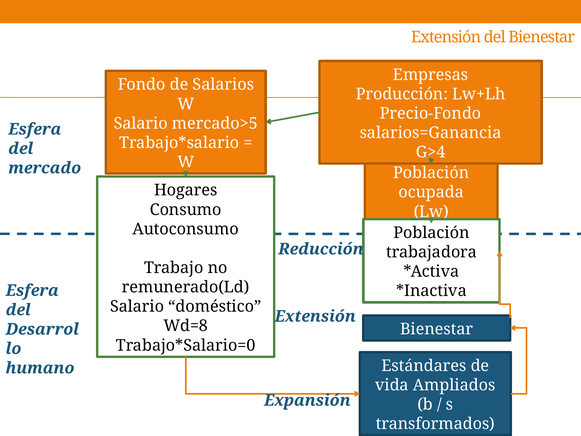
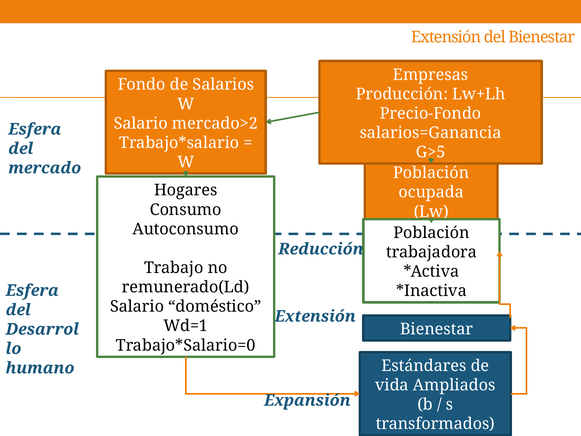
mercado>5: mercado>5 -> mercado>2 (215, 123)
G>4: G>4 -> G>5 (431, 152)
Wd=8: Wd=8 -> Wd=1 (186, 326)
